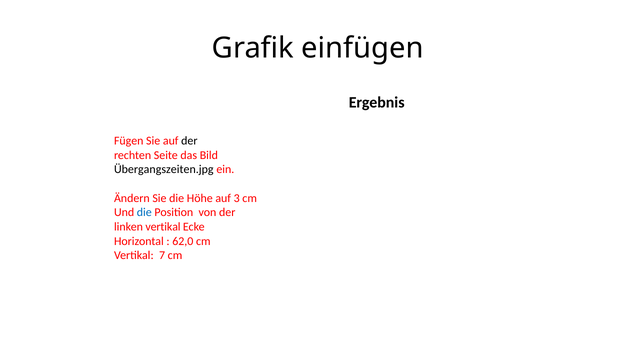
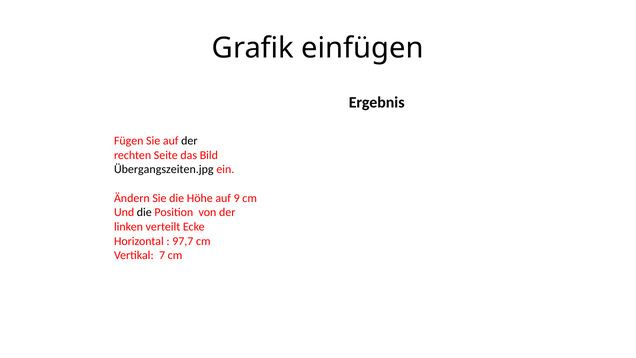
3: 3 -> 9 (237, 198)
die colour: blue -> black (144, 212)
linken vertikal: vertikal -> verteilt (163, 227)
62,0: 62,0 -> 97,7 (183, 241)
